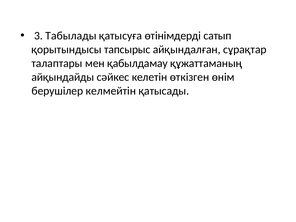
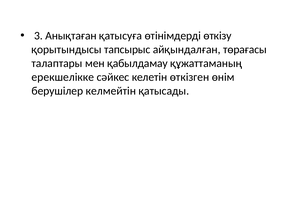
Табылады: Табылады -> Анықтаған (71, 36)
сатып: сатып -> өткізу (218, 36)
сұрақтар: сұрақтар -> төрағасы (245, 50)
айқындайды: айқындайды -> ерекшелікке (63, 77)
